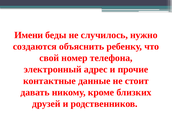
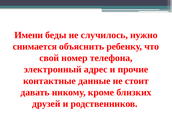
создаются: создаются -> снимается (35, 46)
